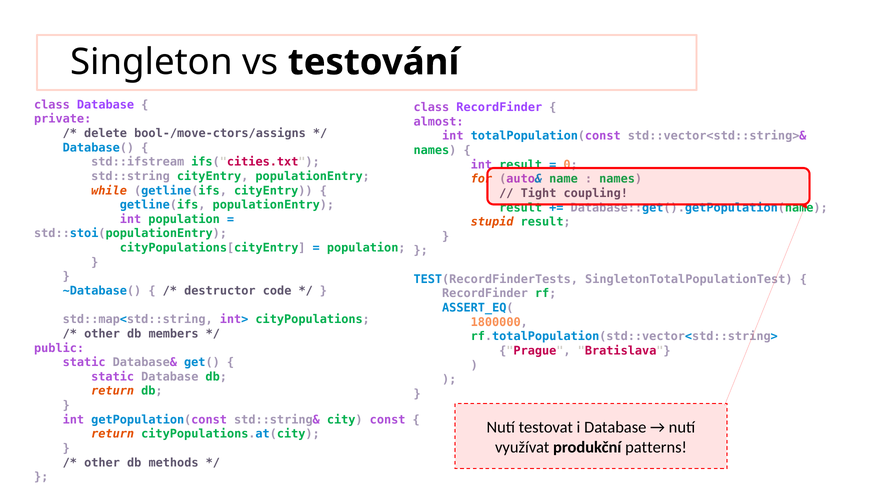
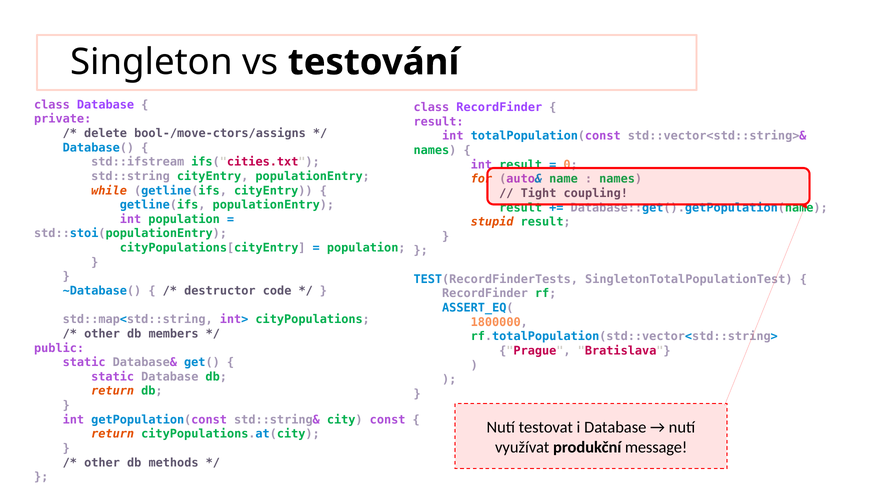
almost: almost -> result (439, 122)
patterns: patterns -> message (656, 447)
